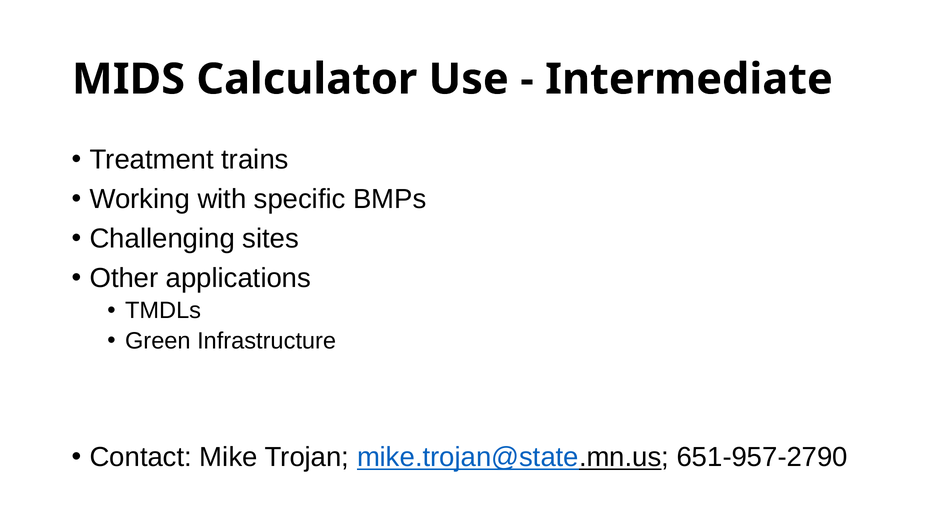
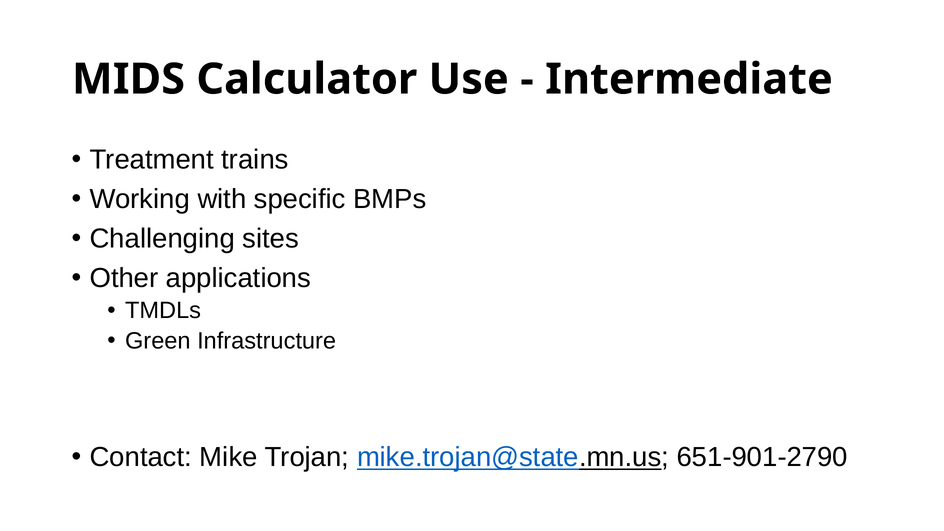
651-957-2790: 651-957-2790 -> 651-901-2790 (762, 457)
